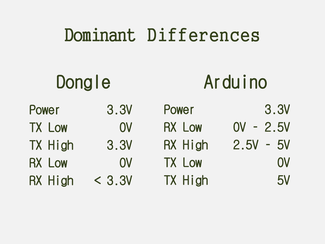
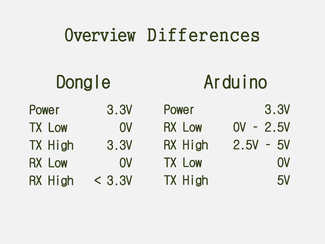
Dominant: Dominant -> Overview (100, 35)
